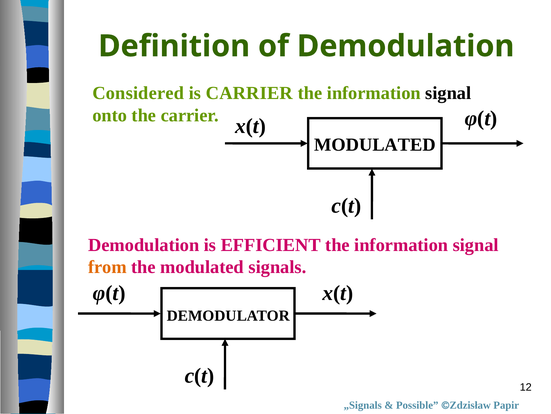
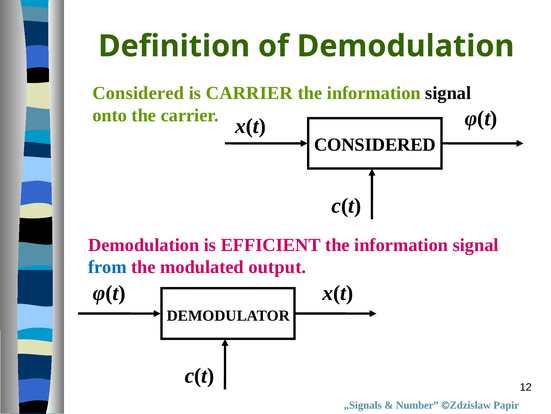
MODULATED: MODULATED -> CONSIDERED (375, 144)
from colour: orange -> blue (107, 267)
signals: signals -> output (277, 267)
Possible: Possible -> Number (417, 404)
